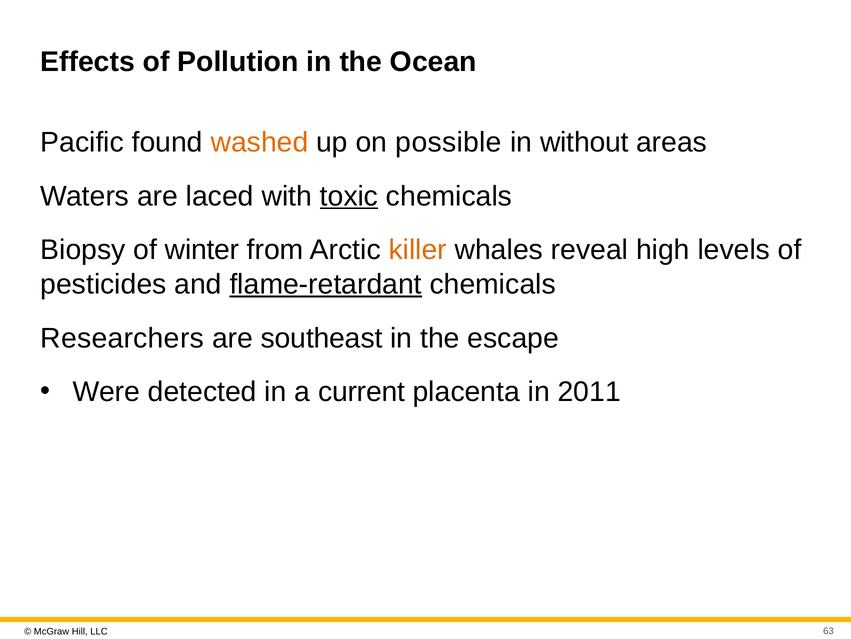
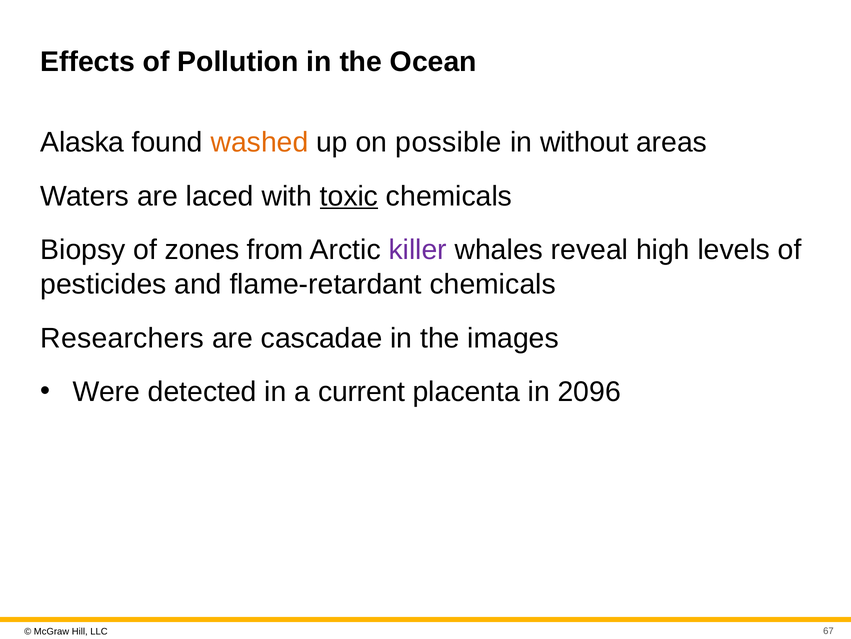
Pacific: Pacific -> Alaska (82, 142)
winter: winter -> zones (202, 250)
killer colour: orange -> purple (418, 250)
flame-retardant underline: present -> none (326, 284)
southeast: southeast -> cascadae (322, 338)
escape: escape -> images (513, 338)
2011: 2011 -> 2096 (589, 392)
63: 63 -> 67 (828, 630)
